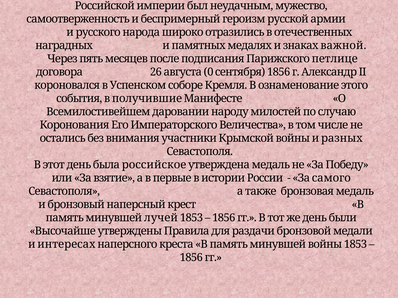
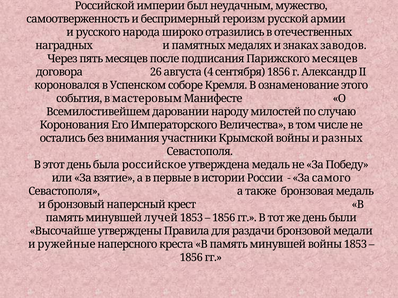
важной: важной -> заводов (343, 46)
Парижского петлице: петлице -> месяцев (335, 59)
0: 0 -> 4 (209, 72)
получившие: получившие -> мастеровым (147, 99)
интересах: интересах -> ружейные (66, 245)
